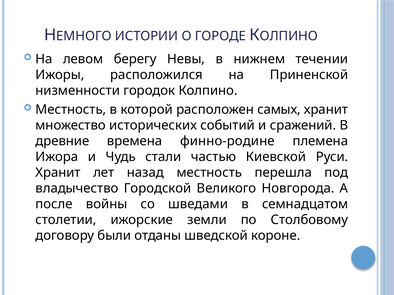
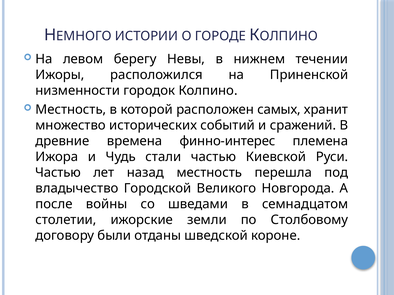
финно-родине: финно-родине -> финно-интерес (227, 141)
Хранит: Хранит -> Частью (58, 173)
